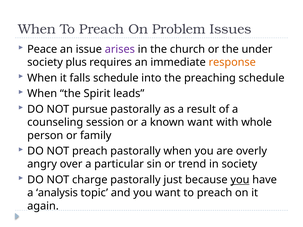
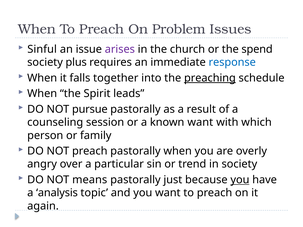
Peace: Peace -> Sinful (42, 49)
under: under -> spend (257, 49)
response colour: orange -> blue (232, 62)
falls schedule: schedule -> together (116, 78)
preaching underline: none -> present (210, 78)
whole: whole -> which (257, 122)
charge: charge -> means (90, 180)
